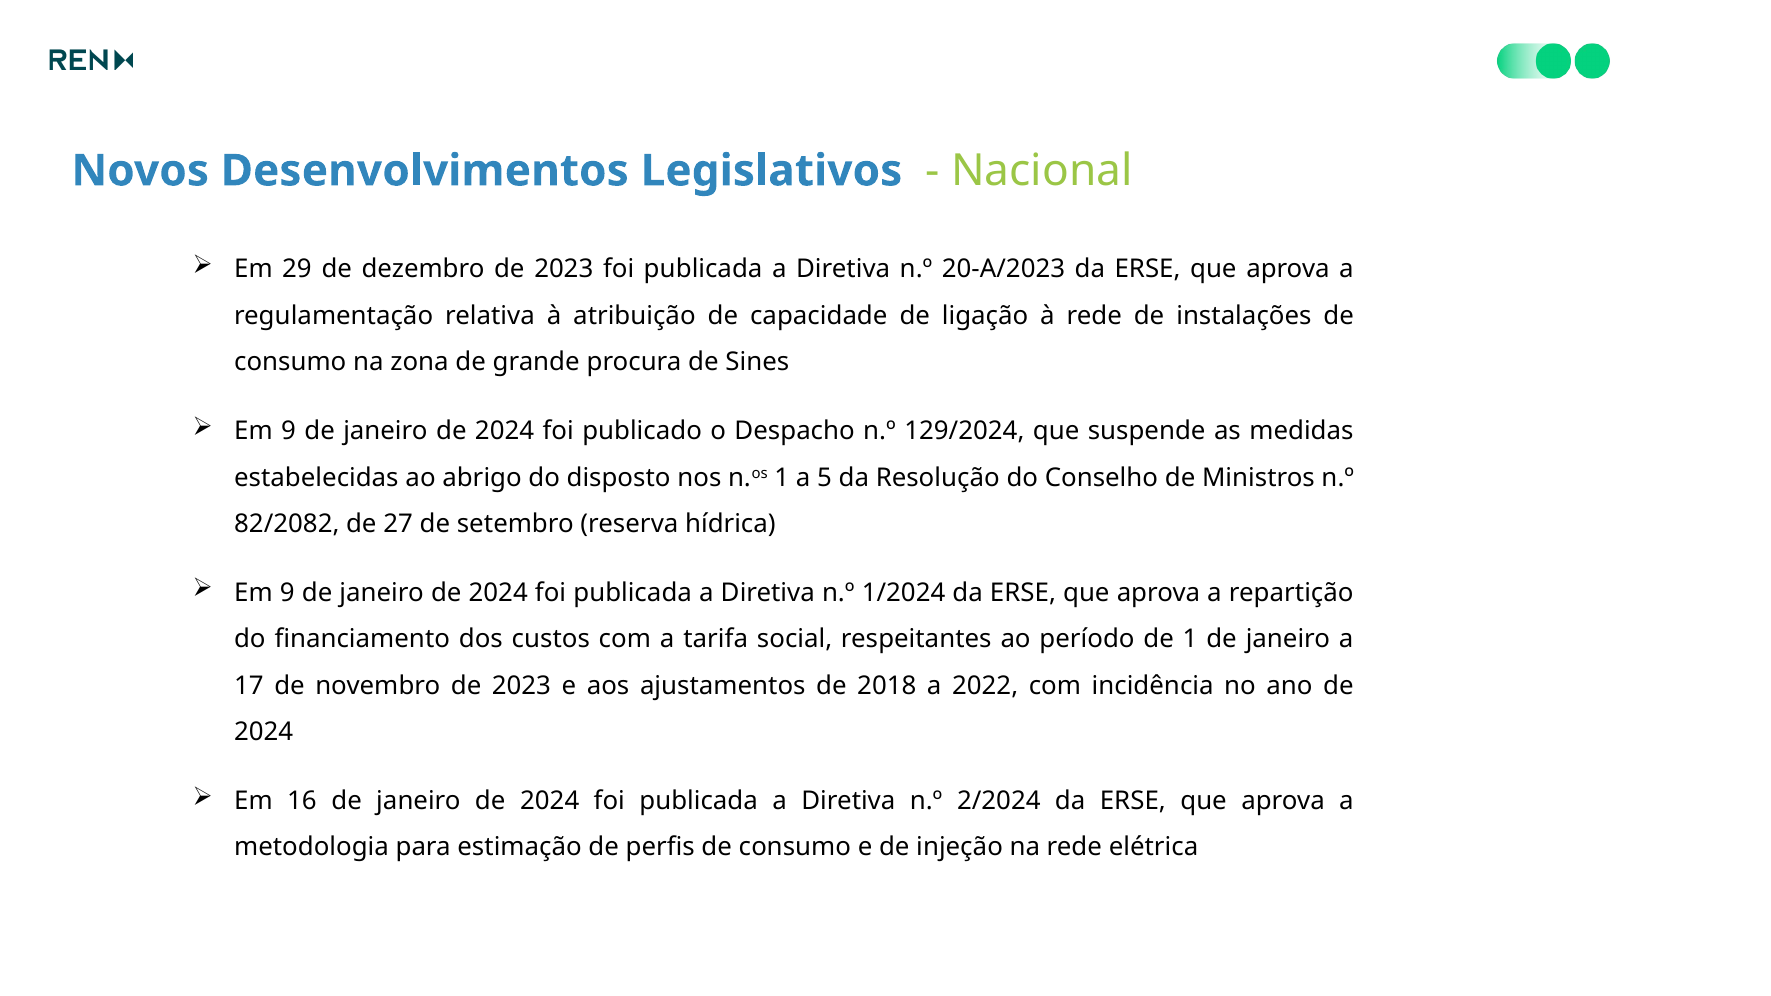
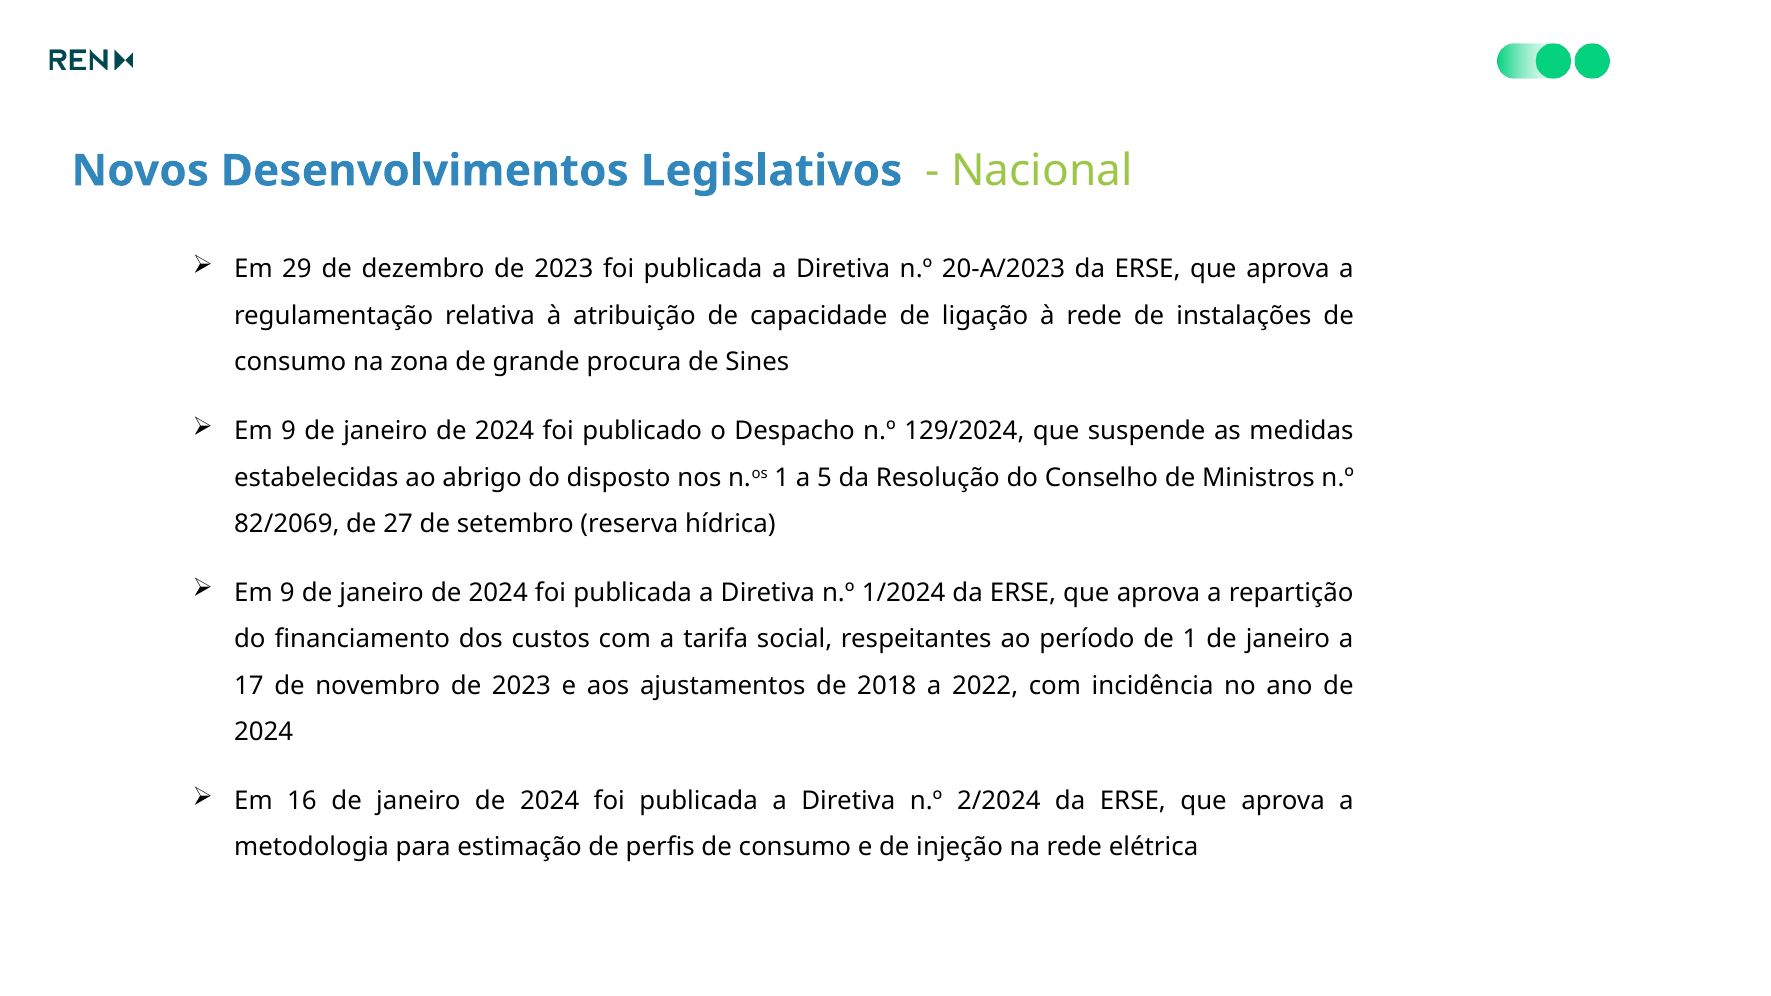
82/2082: 82/2082 -> 82/2069 (287, 524)
